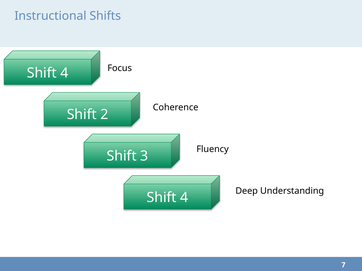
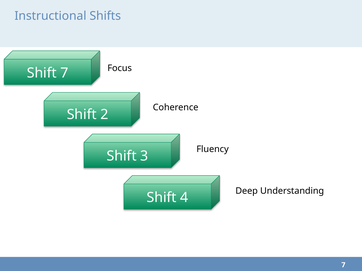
4: 4 -> 7 (64, 73)
